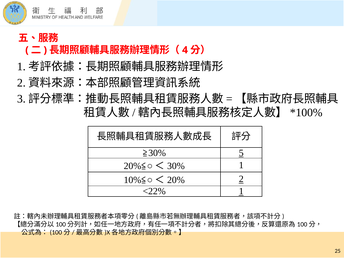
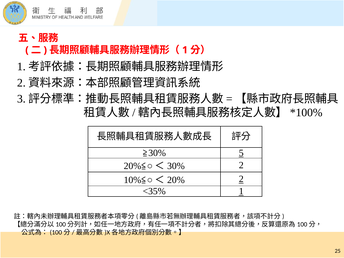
4: 4 -> 1 (185, 50)
1: 1 -> 2 (241, 165)
<22%: <22% -> <35% (154, 191)
